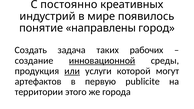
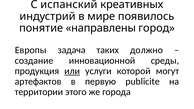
постоянно: постоянно -> испанский (69, 5)
Создать: Создать -> Европы (31, 50)
рабочих: рабочих -> должно (146, 50)
инновационной underline: present -> none (102, 61)
